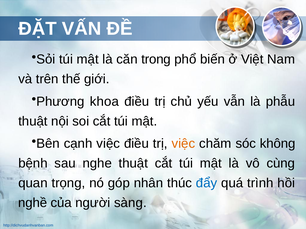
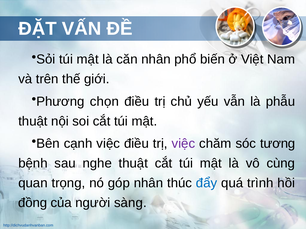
căn trong: trong -> nhân (156, 60)
khoa: khoa -> chọn (104, 102)
việc colour: orange -> purple (183, 144)
không: không -> tương (278, 144)
nghề: nghề -> đồng (33, 203)
